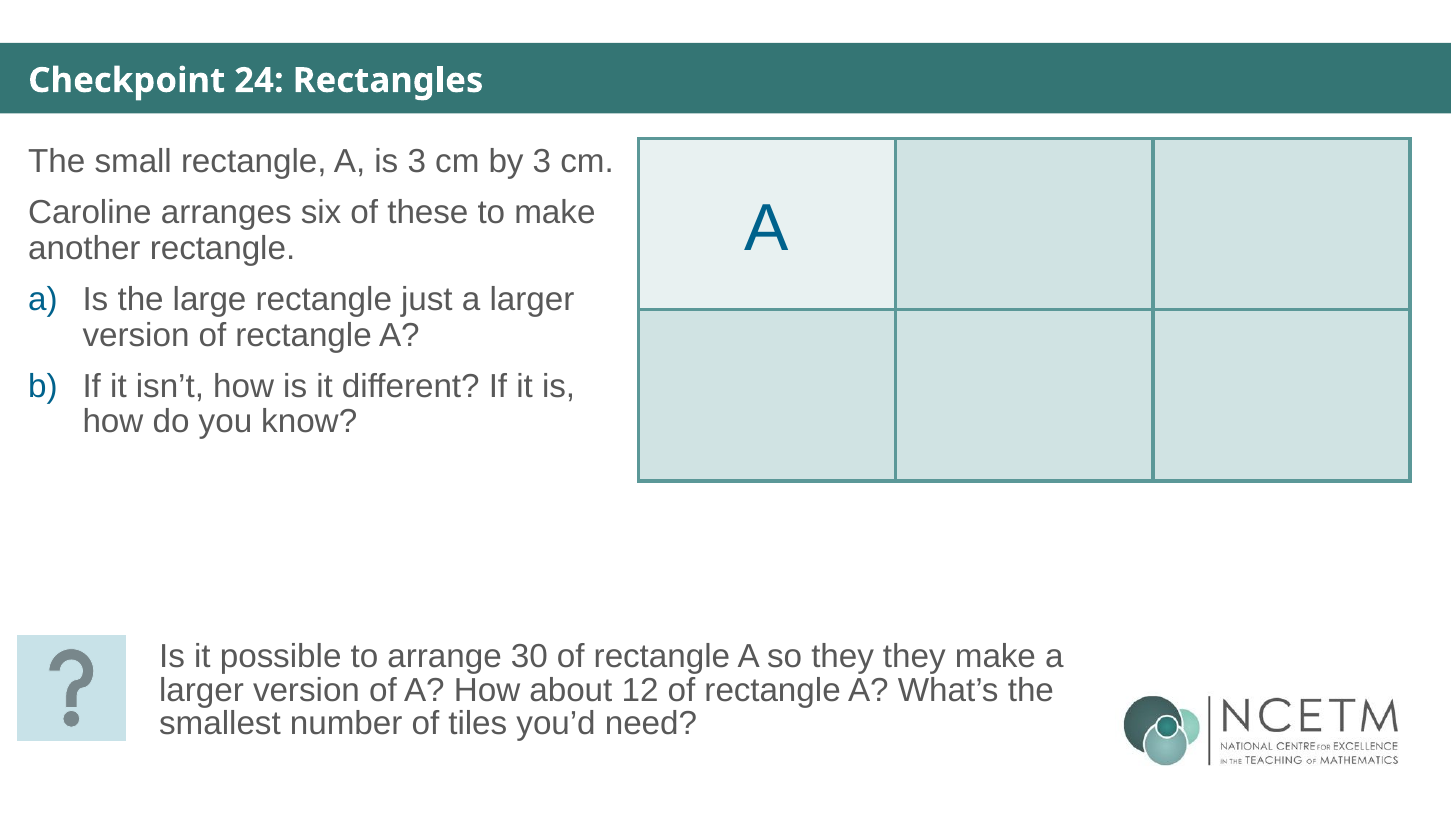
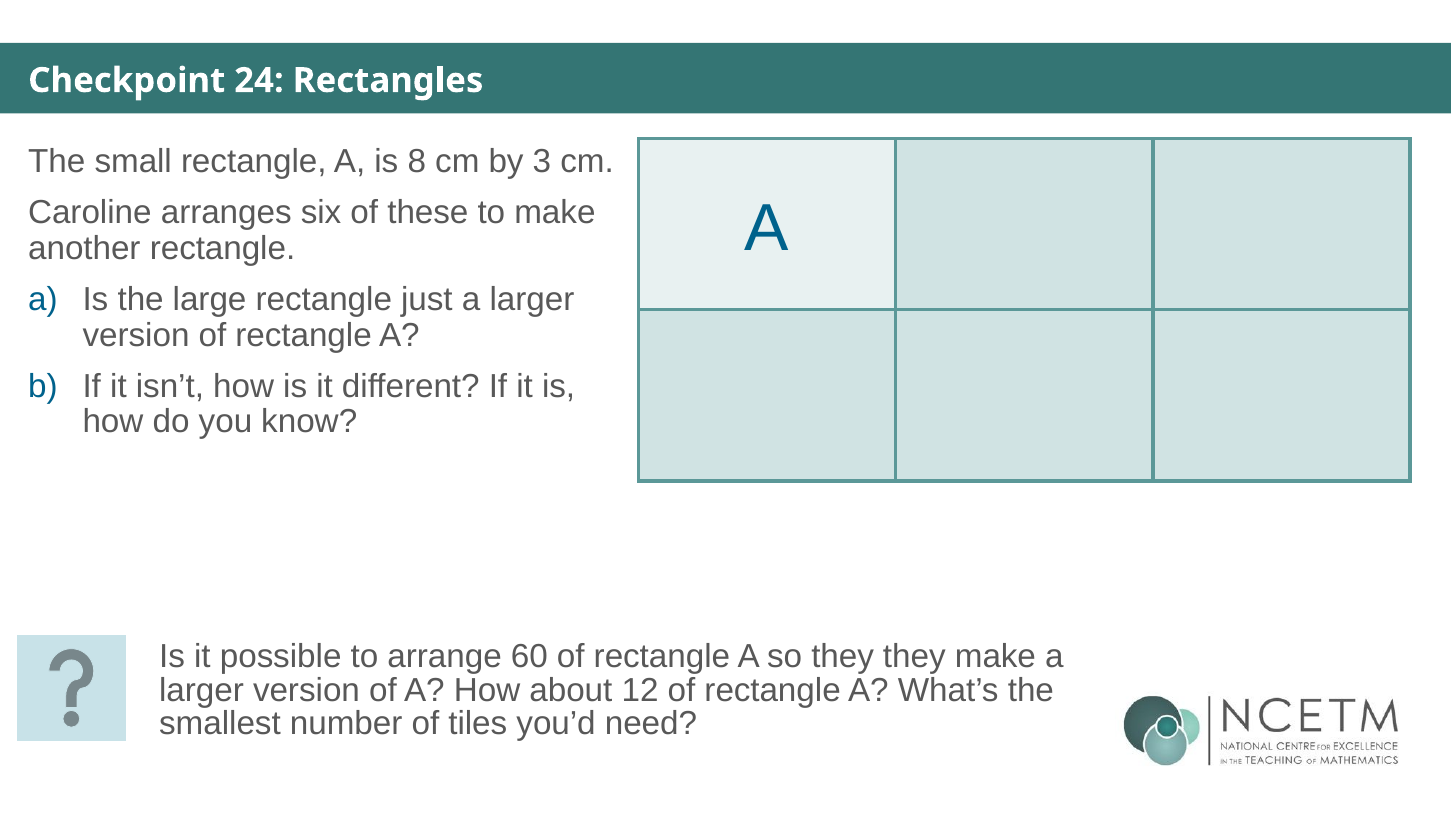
is 3: 3 -> 8 (417, 162)
30: 30 -> 60 (529, 657)
